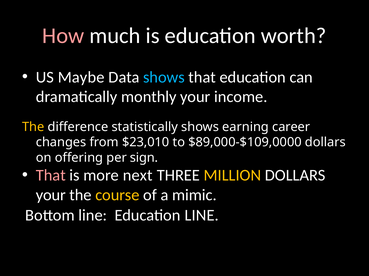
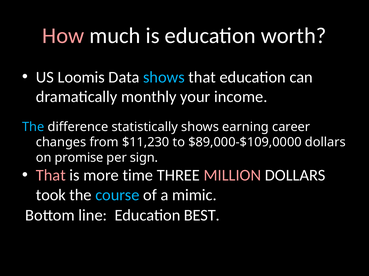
Maybe: Maybe -> Loomis (81, 77)
The colour: yellow -> light blue (33, 127)
$23,010: $23,010 -> $11,230 (146, 143)
offering: offering -> promise (79, 158)
next: next -> time (138, 176)
MILLION colour: yellow -> pink (232, 176)
your: your -> took (51, 196)
course colour: yellow -> light blue (117, 196)
Education LINE: LINE -> BEST (202, 216)
